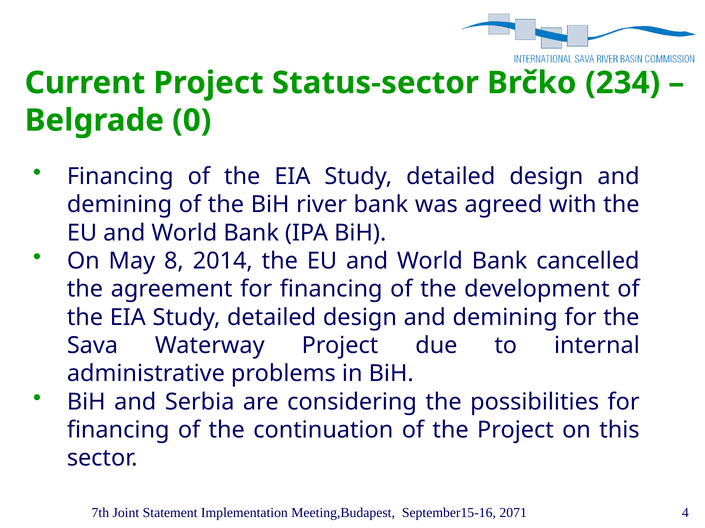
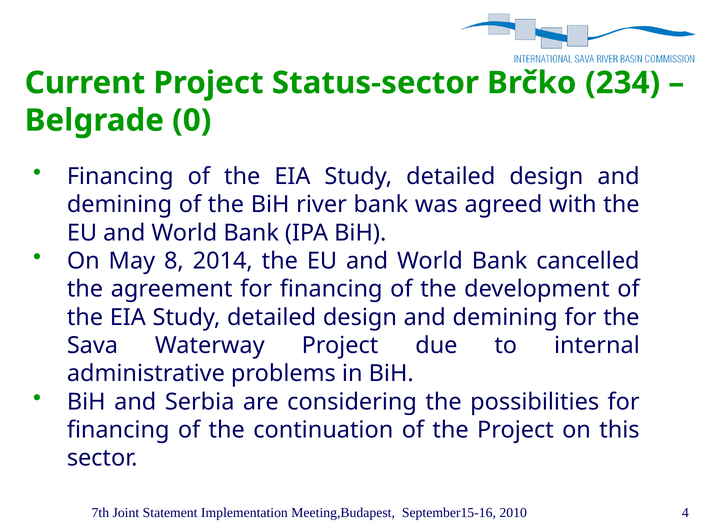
2071: 2071 -> 2010 (513, 514)
